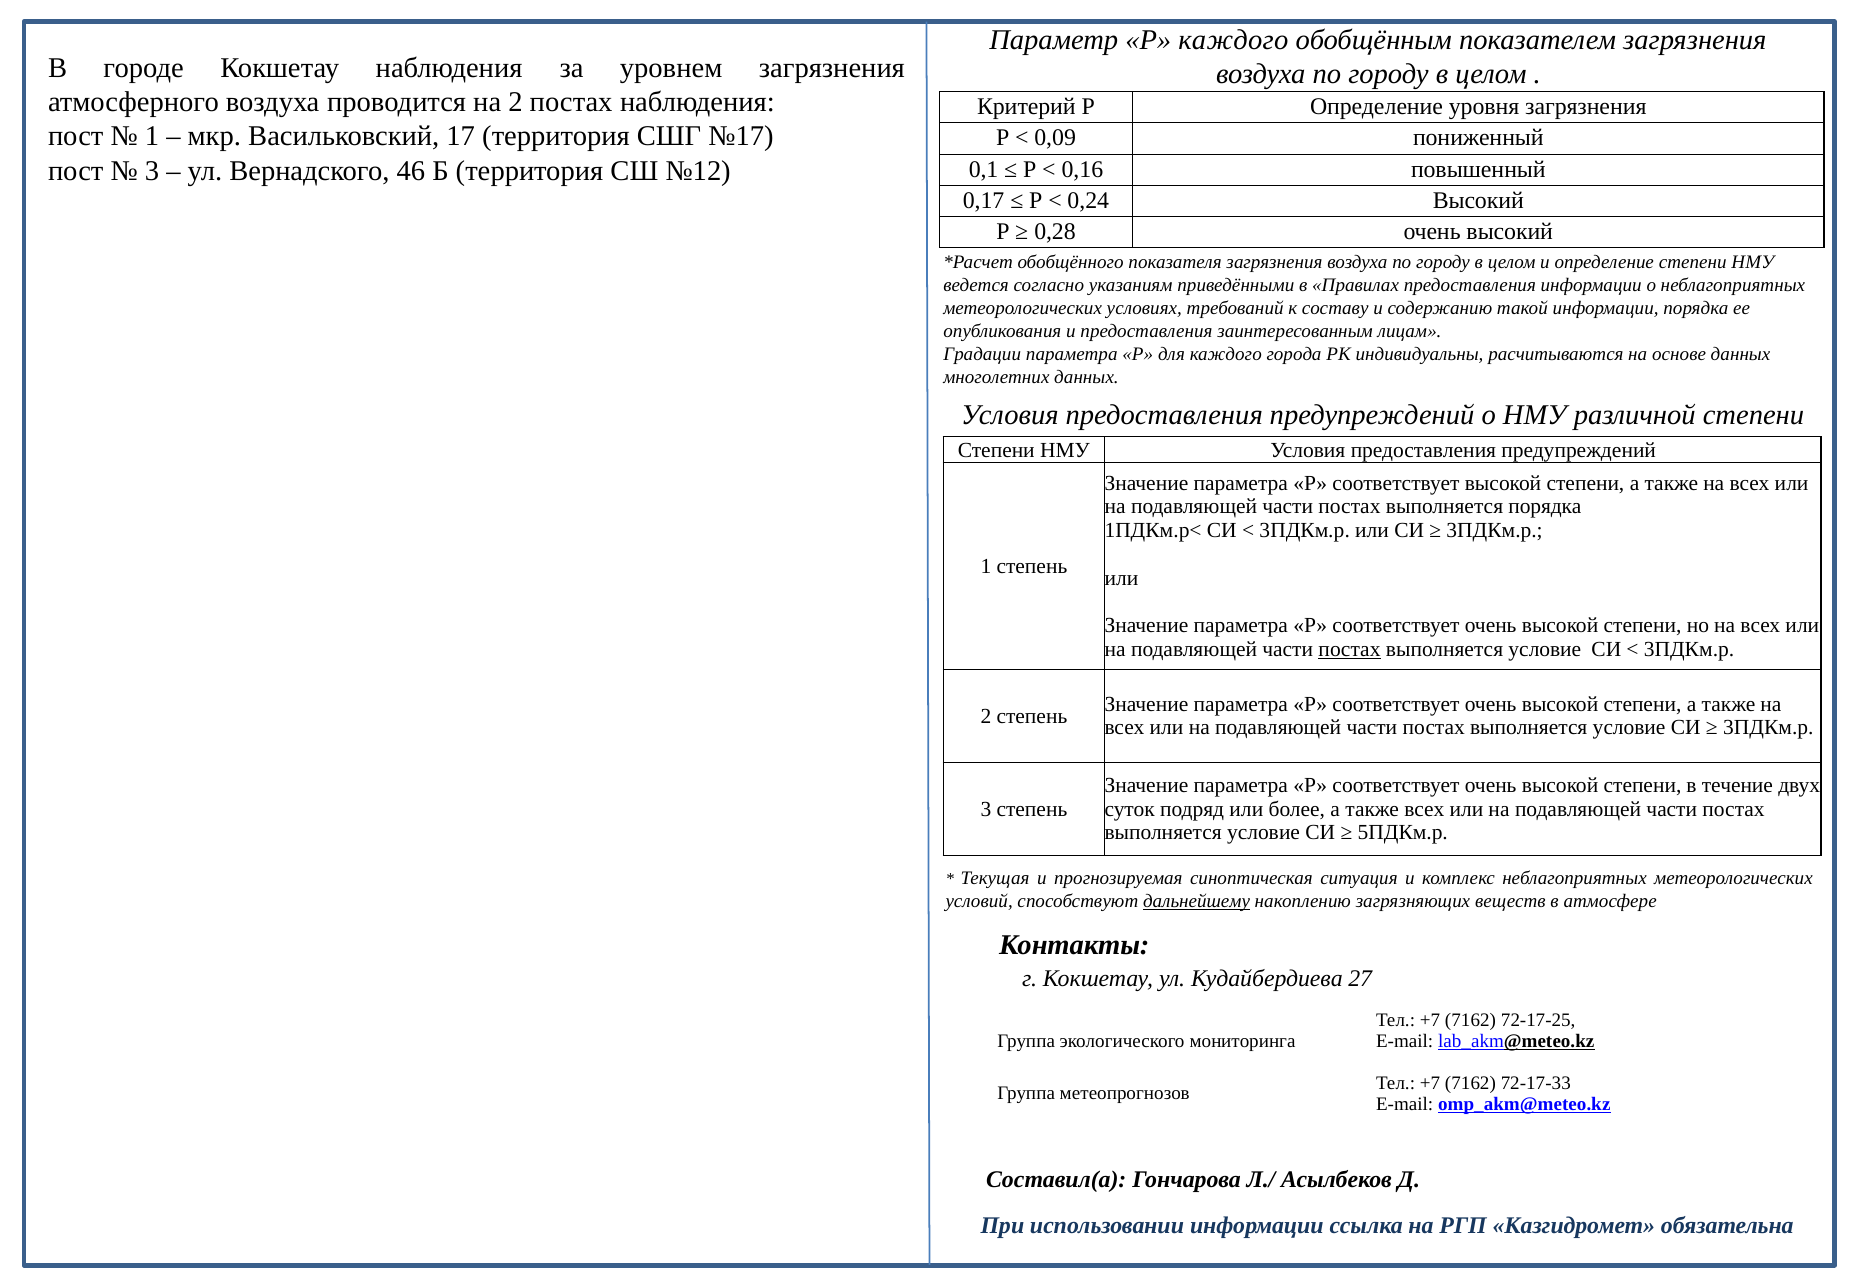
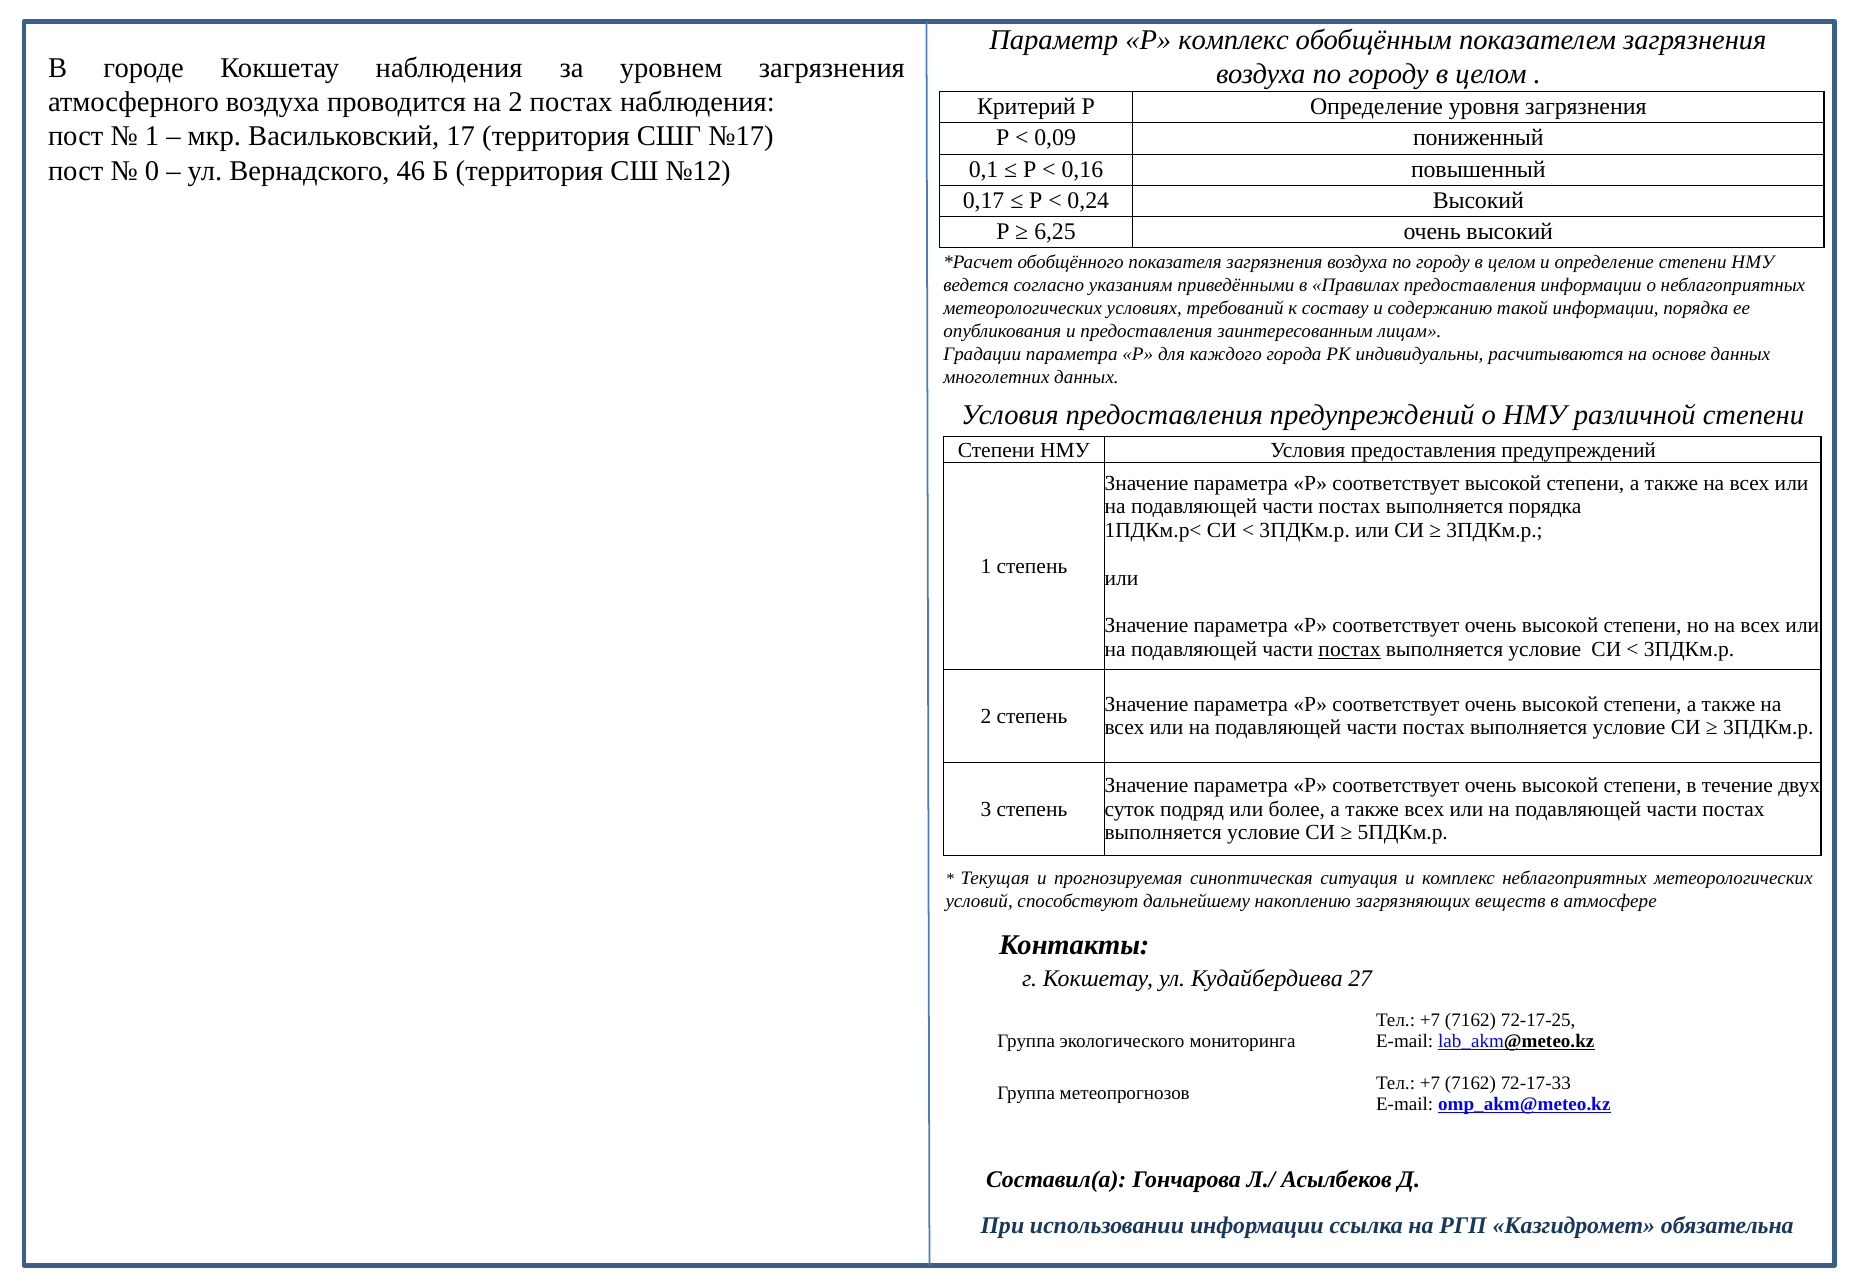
Р каждого: каждого -> комплекс (1234, 40)
3: 3 -> 0 (152, 171)
0,28: 0,28 -> 6,25 (1055, 232)
дальнейшему underline: present -> none (1197, 901)
